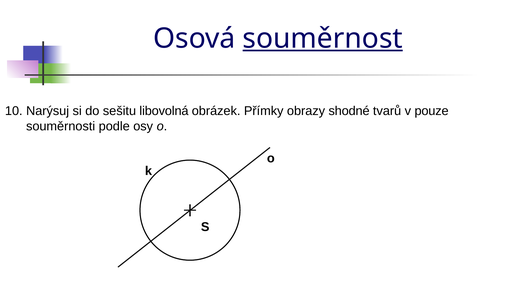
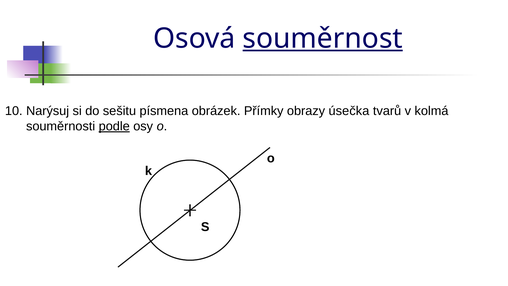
libovolná: libovolná -> písmena (164, 111)
shodné: shodné -> úsečka (349, 111)
pouze: pouze -> kolmá (432, 111)
podle underline: none -> present (114, 126)
